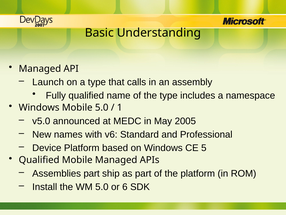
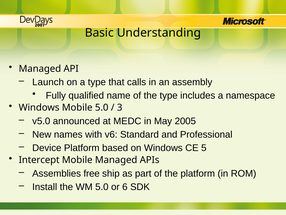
1: 1 -> 3 (120, 107)
Qualified: Qualified -> Intercept (39, 160)
Assemblies part: part -> free (92, 173)
